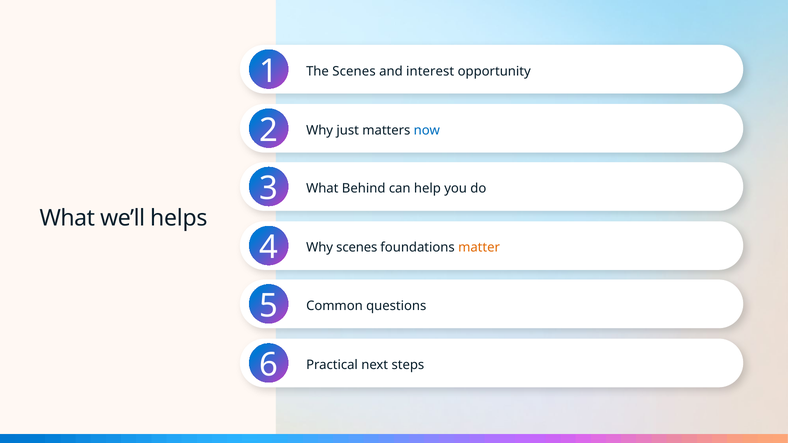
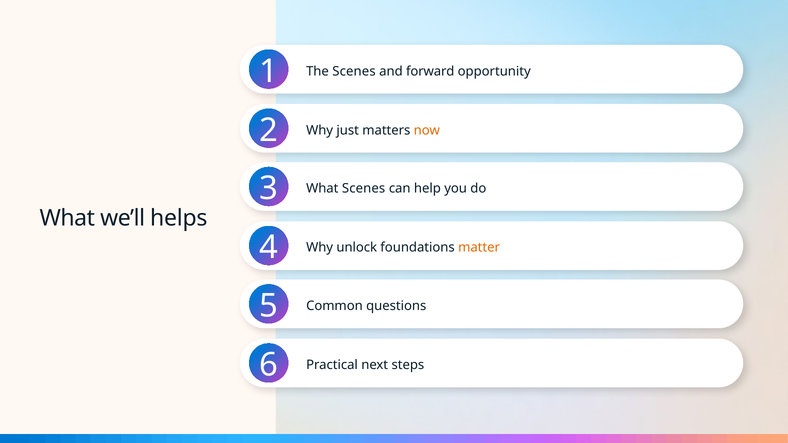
interest: interest -> forward (430, 71)
now colour: blue -> orange (427, 130)
Behind: Behind -> Scenes (364, 189)
scenes: scenes -> unlock (357, 248)
